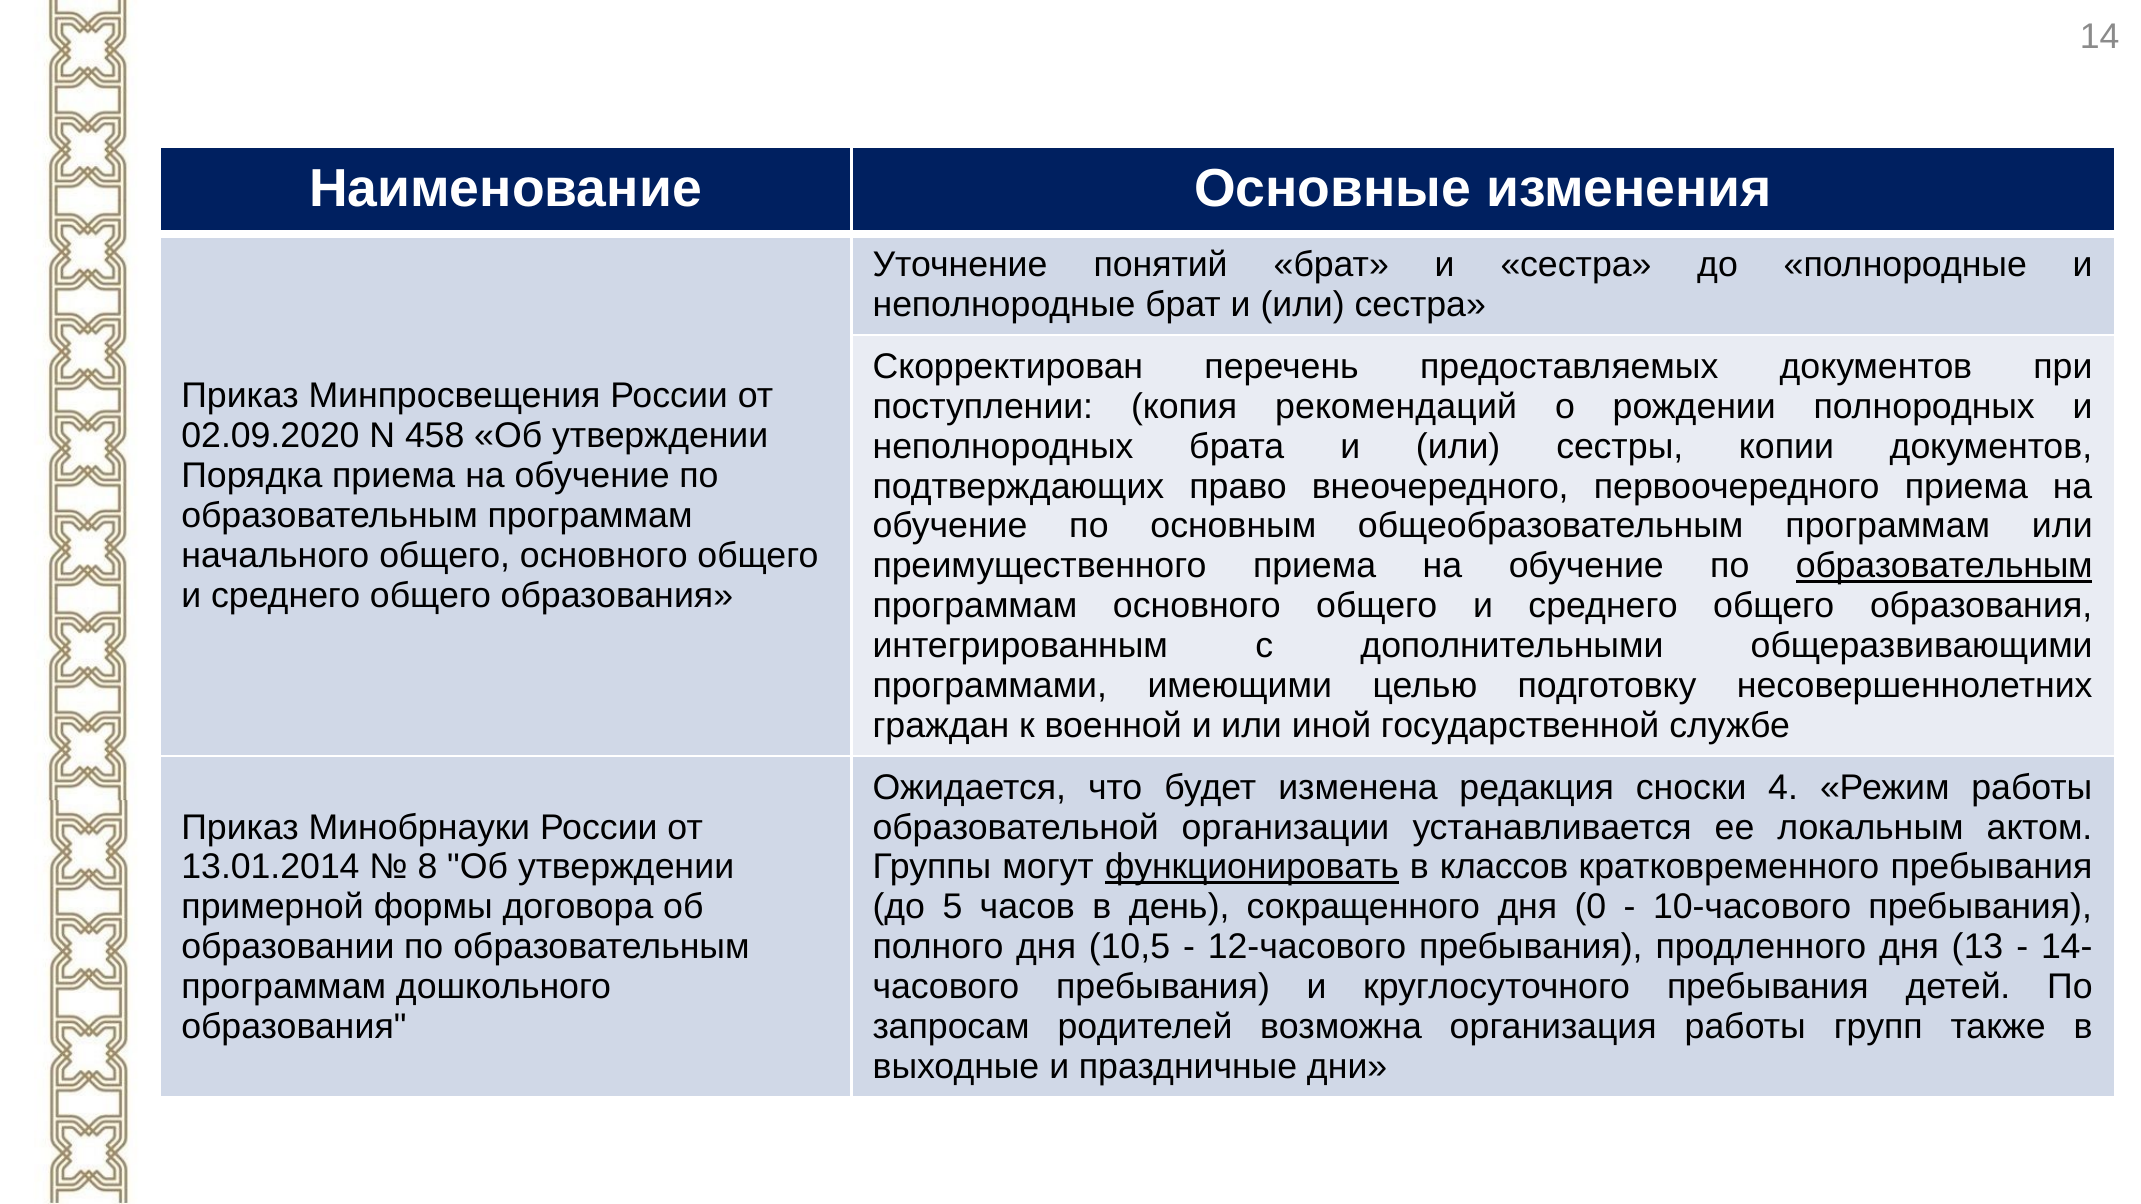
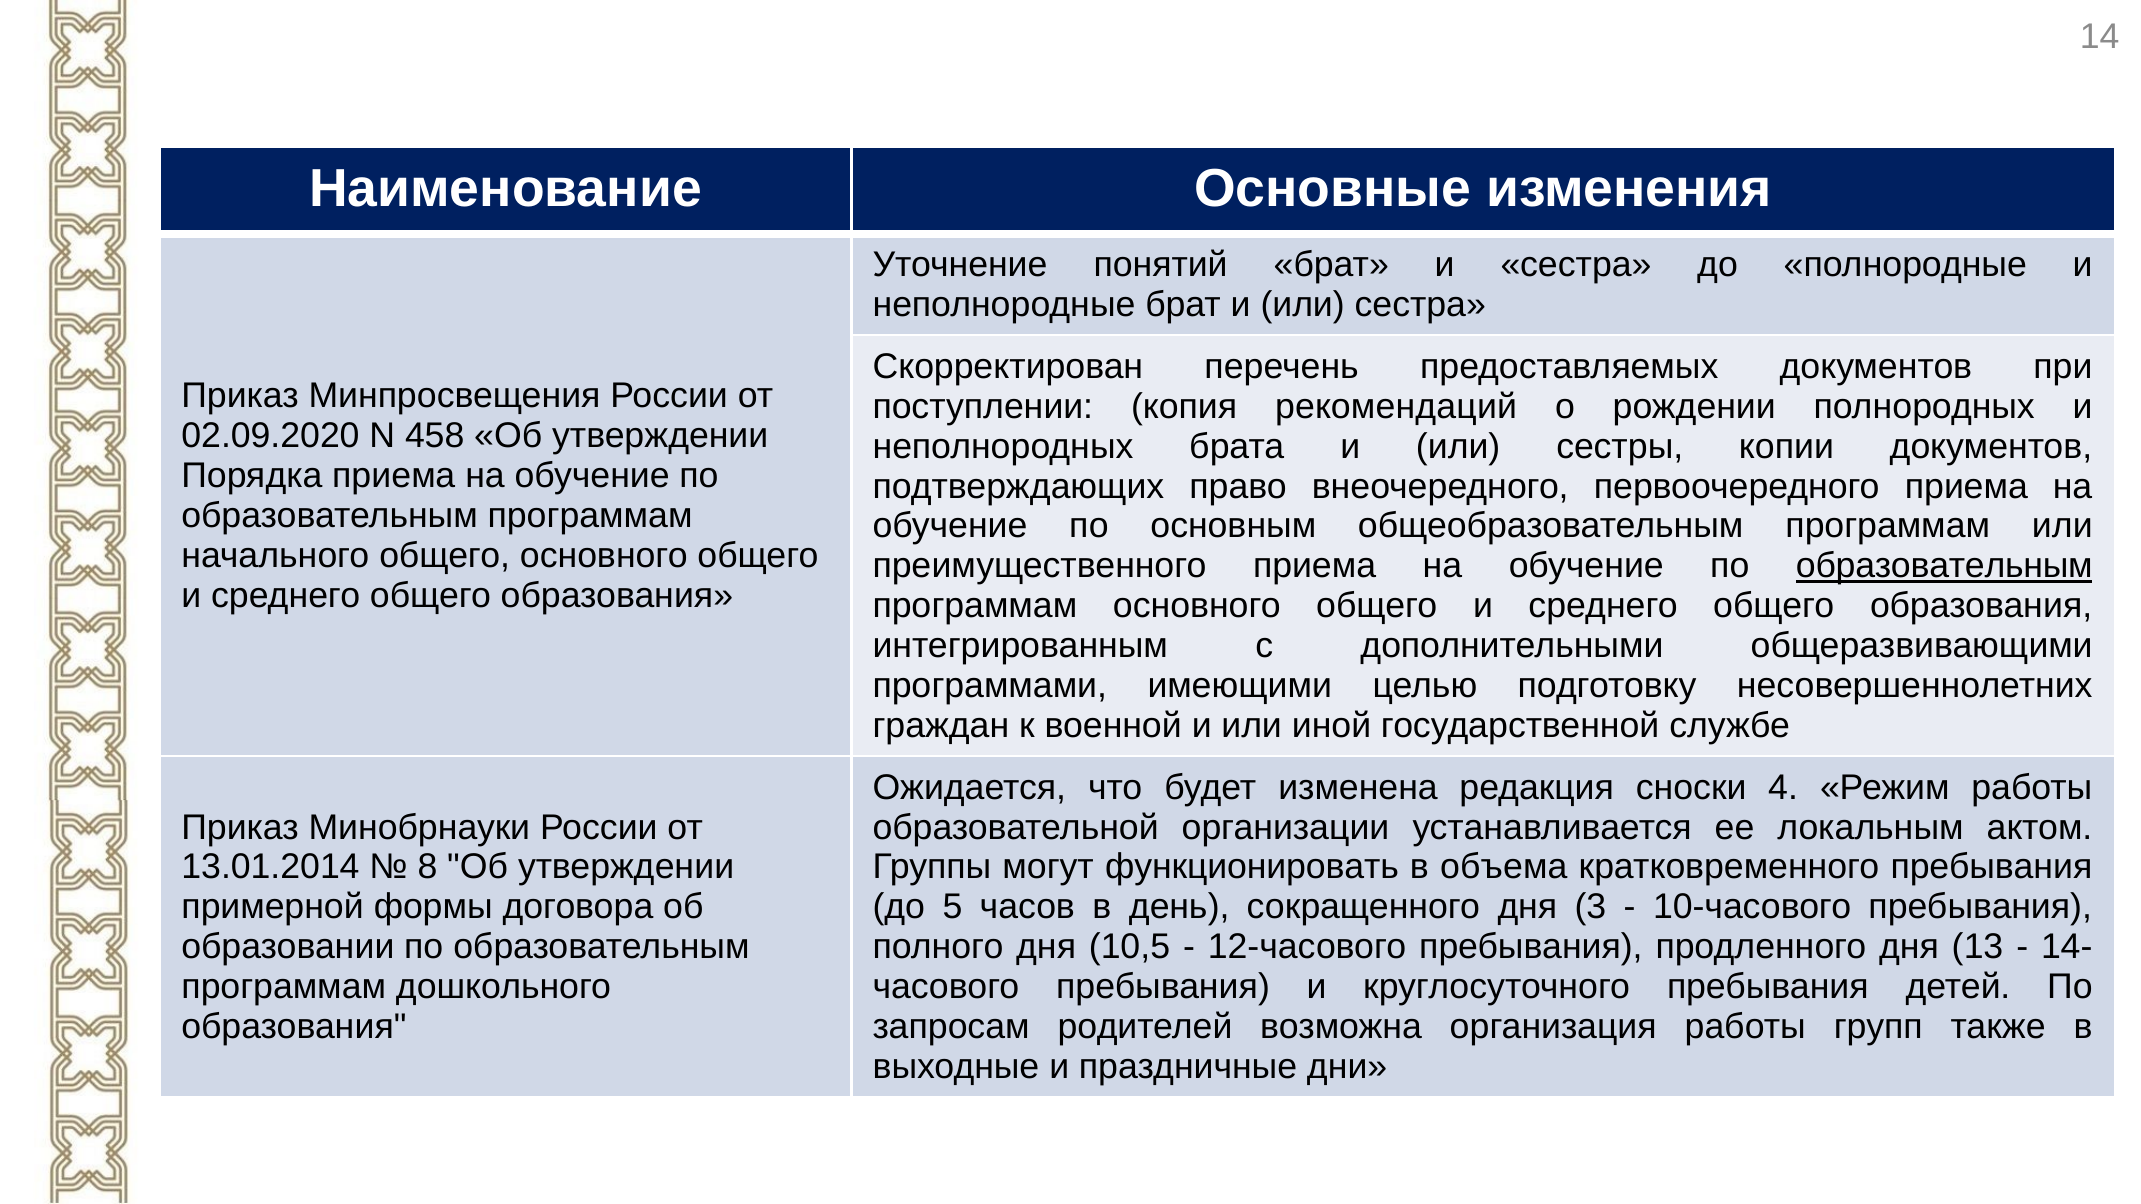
функционировать underline: present -> none (1252, 867)
классов: классов -> объема (1504, 867)
0: 0 -> 3 (1590, 907)
